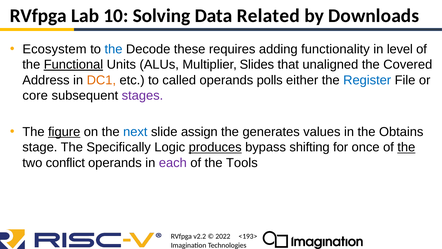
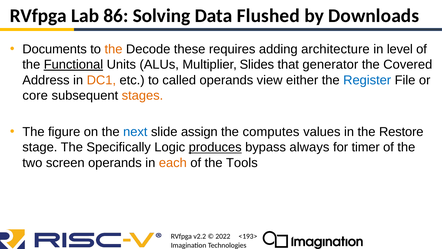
10: 10 -> 86 (116, 16)
Related: Related -> Flushed (268, 16)
Ecosystem: Ecosystem -> Documents (55, 49)
the colour: blue -> orange (114, 49)
functionality: functionality -> architecture (335, 49)
unaligned: unaligned -> generator (330, 65)
polls: polls -> view (270, 80)
stages colour: purple -> orange (142, 96)
figure underline: present -> none (64, 132)
generates: generates -> computes (271, 132)
Obtains: Obtains -> Restore (401, 132)
shifting: shifting -> always (309, 147)
once: once -> timer (366, 147)
the underline: present -> none (406, 147)
conflict: conflict -> screen (65, 163)
each colour: purple -> orange (173, 163)
